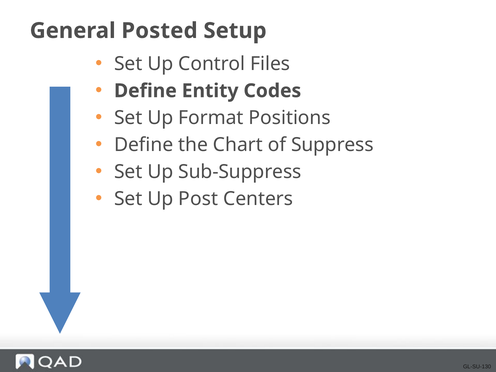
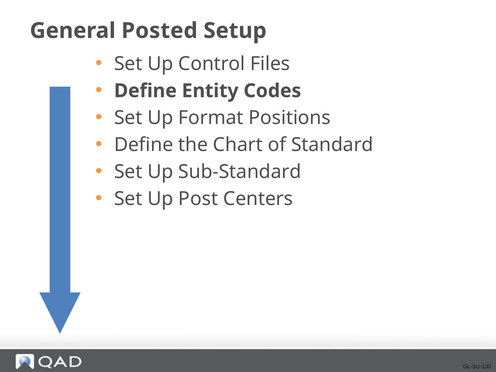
Suppress: Suppress -> Standard (332, 145)
Sub-Suppress: Sub-Suppress -> Sub-Standard (240, 172)
